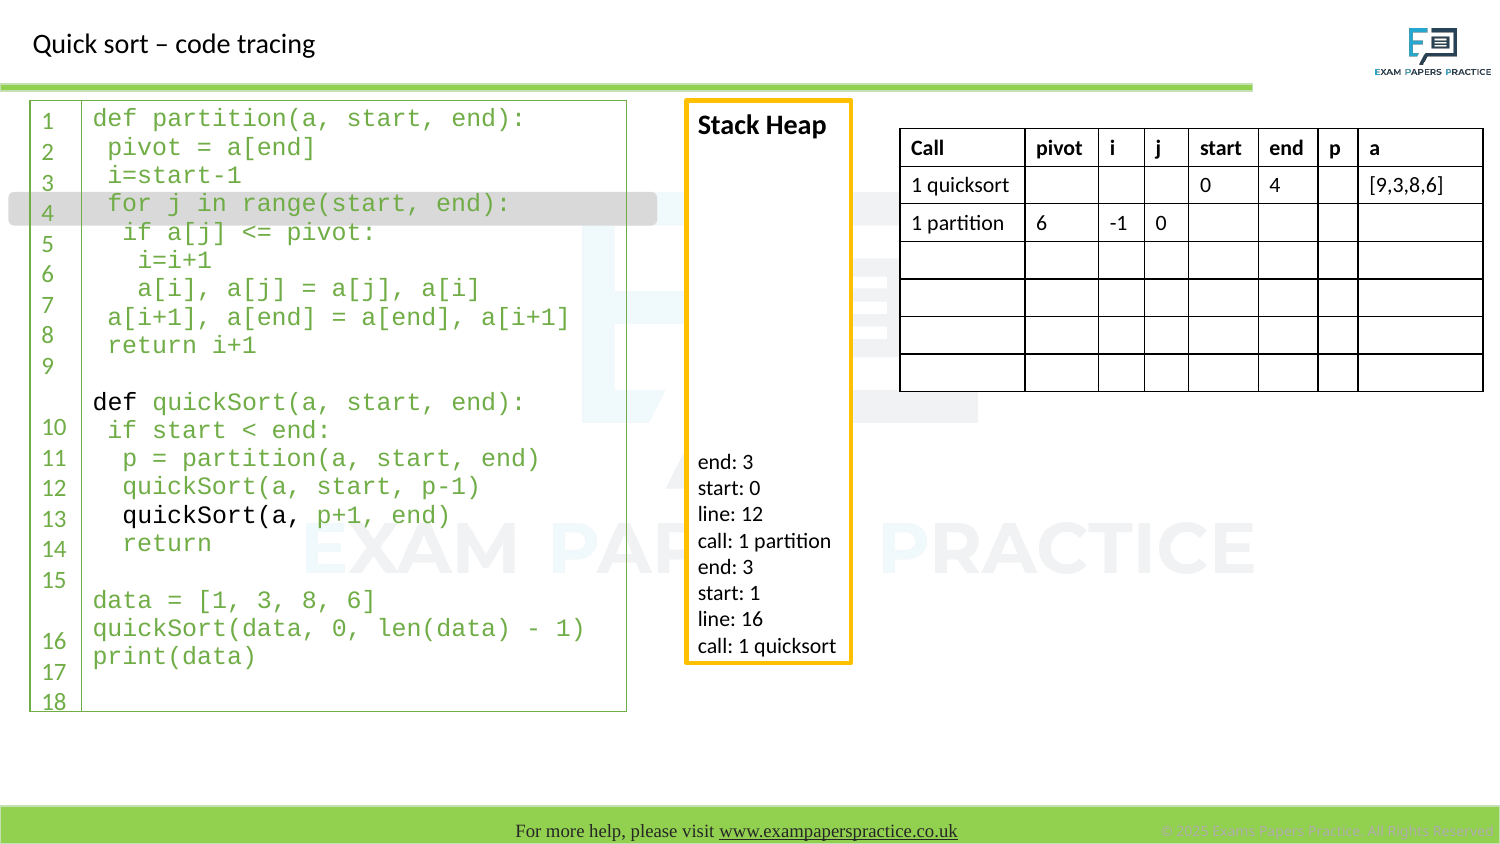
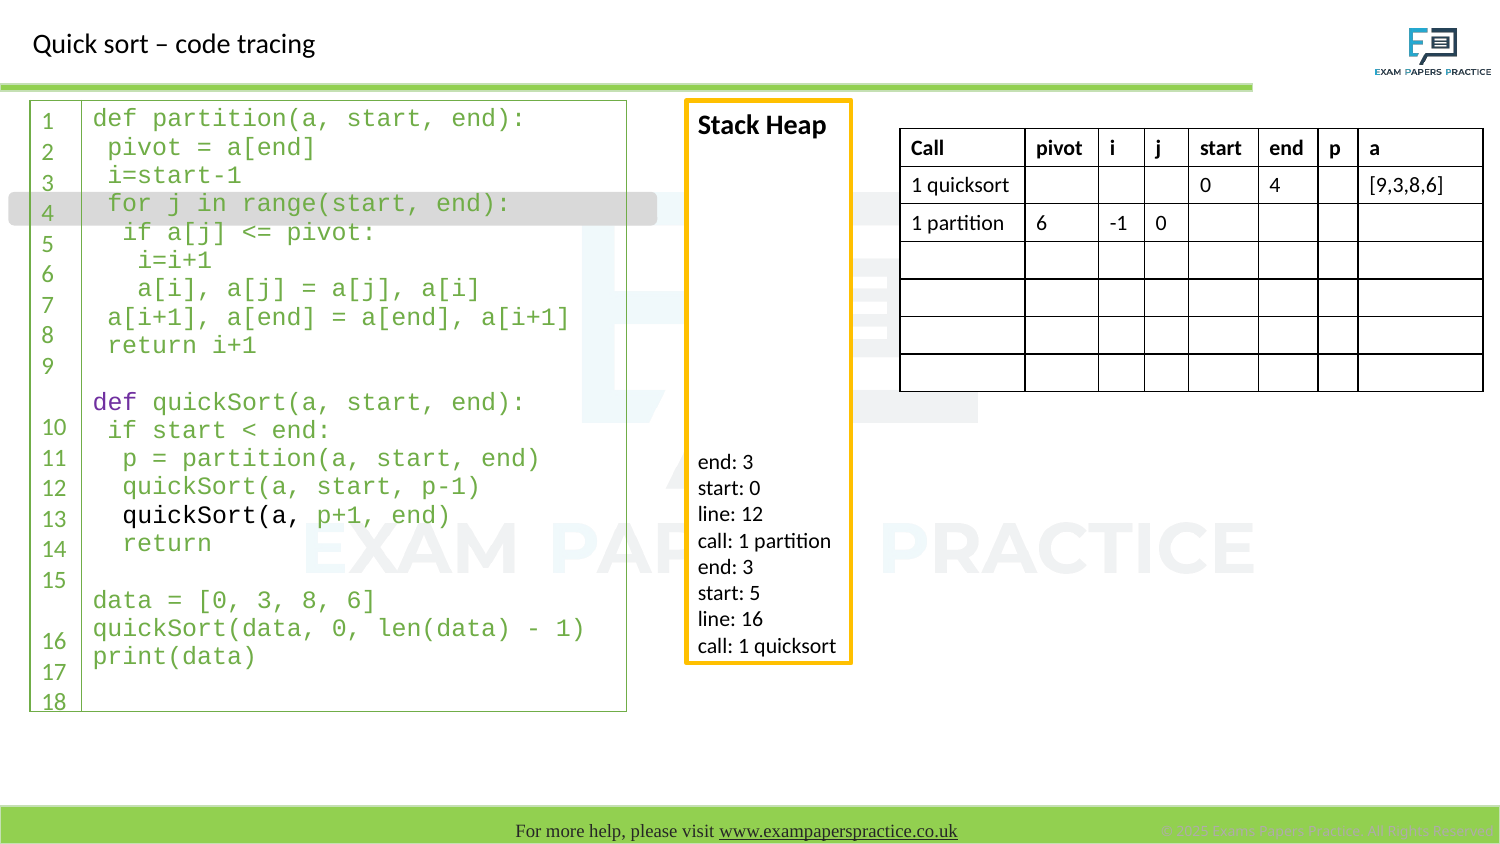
def colour: black -> purple (115, 402)
start 1: 1 -> 5 (755, 593)
1: 1 -> 0 (220, 600)
